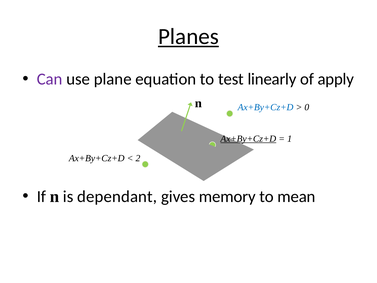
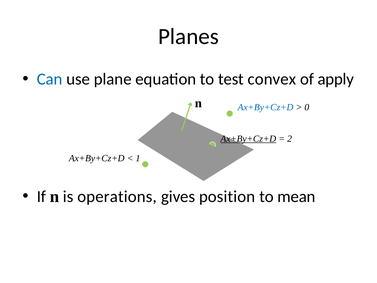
Planes underline: present -> none (188, 36)
Can colour: purple -> blue (50, 79)
linearly: linearly -> convex (272, 79)
1: 1 -> 2 (290, 139)
2: 2 -> 1 (138, 158)
dependant: dependant -> operations (117, 196)
memory: memory -> position (227, 196)
